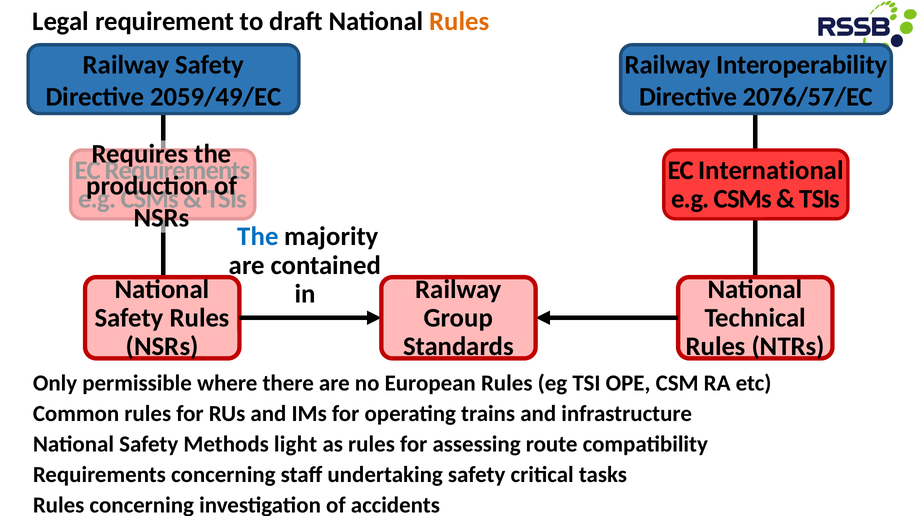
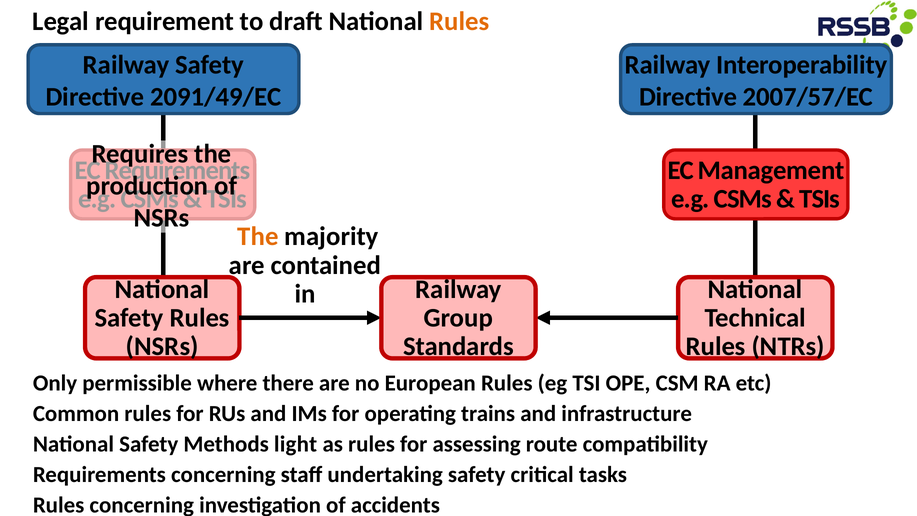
2059/49/EC: 2059/49/EC -> 2091/49/EC (216, 97)
2076/57/EC: 2076/57/EC -> 2007/57/EC (808, 97)
International: International -> Management (771, 170)
The colour: blue -> orange (258, 236)
